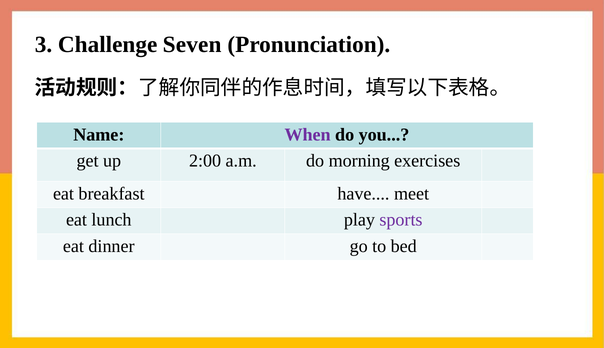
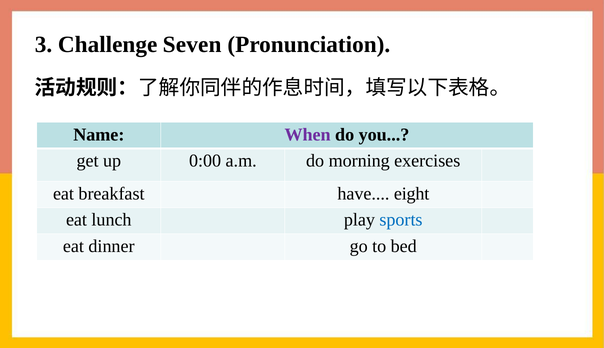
2:00: 2:00 -> 0:00 (205, 161)
meet: meet -> eight (412, 194)
sports colour: purple -> blue (401, 220)
